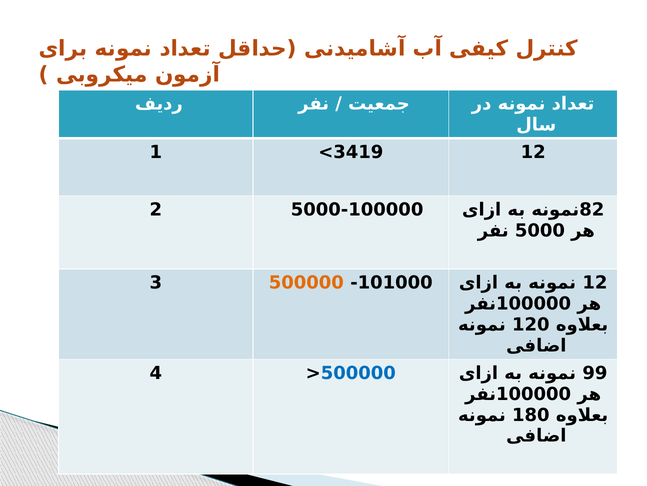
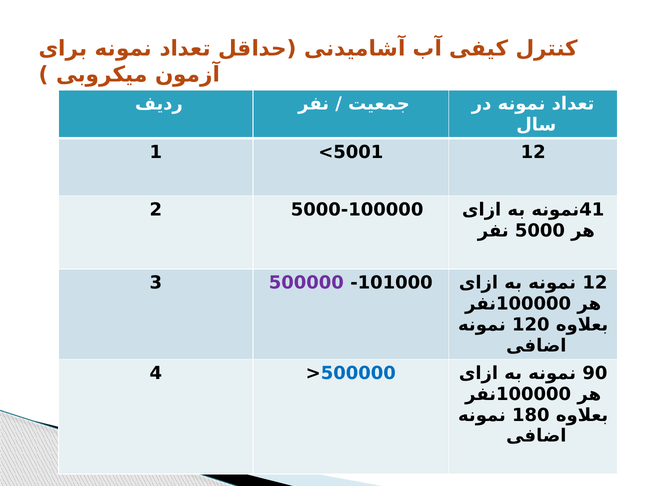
3419: 3419 -> 5001 (358, 152)
82: 82 -> 41 (592, 210)
500000 colour: orange -> purple (306, 282)
99: 99 -> 90 (595, 373)
